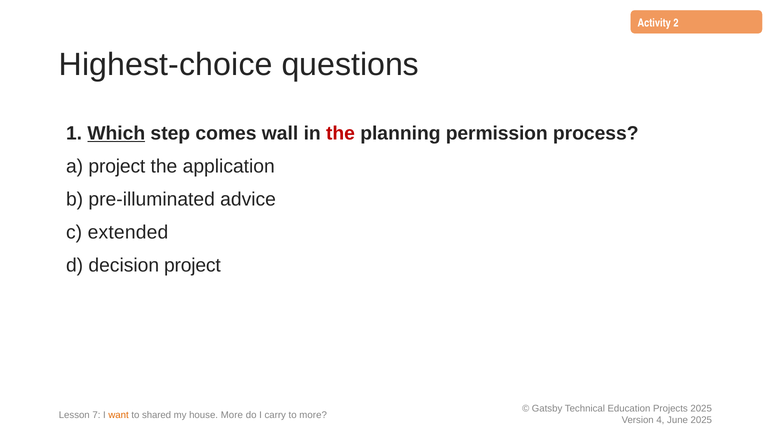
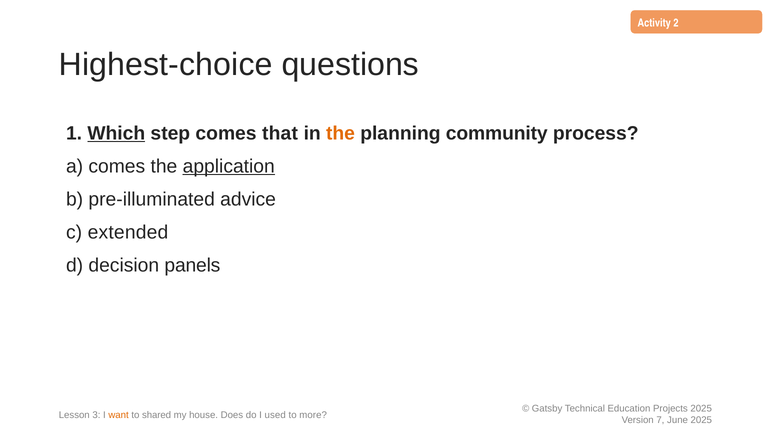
wall: wall -> that (280, 133)
the colour: red -> orange (341, 133)
permission: permission -> community (497, 133)
a project: project -> comes (117, 166)
application underline: none -> present (229, 166)
decision project: project -> panels (192, 265)
7: 7 -> 3 (96, 415)
house More: More -> Does (232, 415)
carry: carry -> used (275, 415)
4: 4 -> 7 (660, 420)
